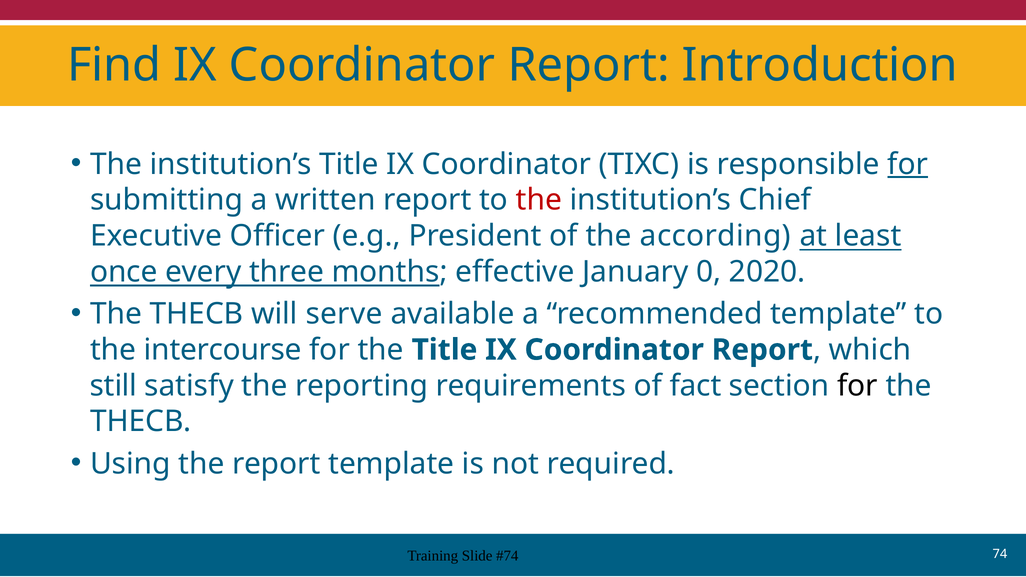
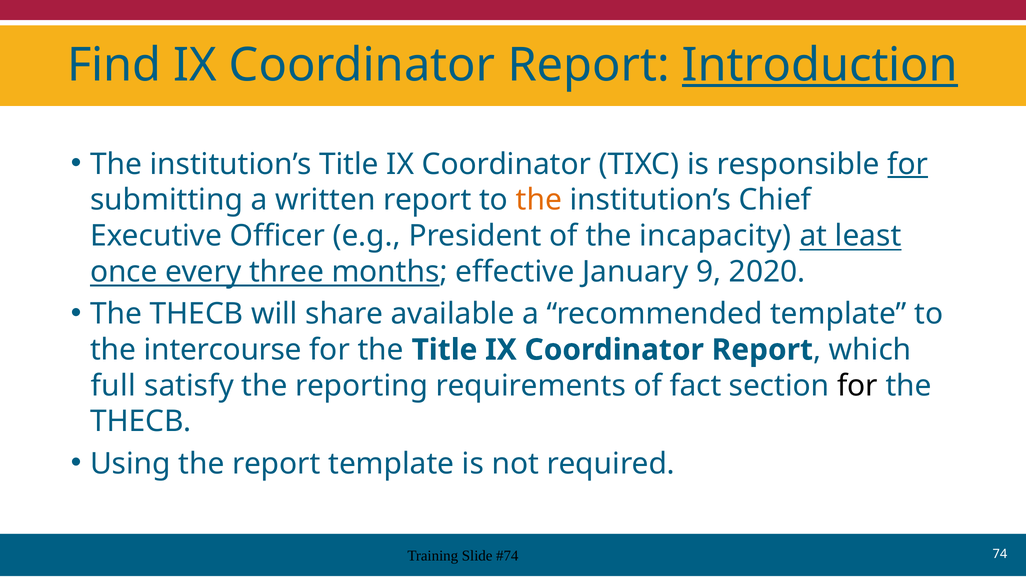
Introduction underline: none -> present (820, 65)
the colour: red -> orange (539, 200)
according: according -> incapacity (715, 236)
0: 0 -> 9 (709, 272)
serve: serve -> share (344, 314)
still: still -> full (113, 386)
